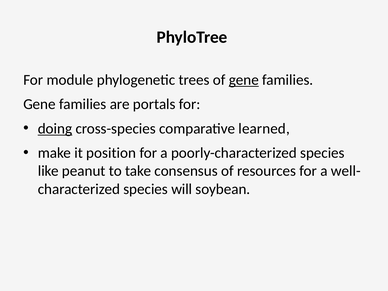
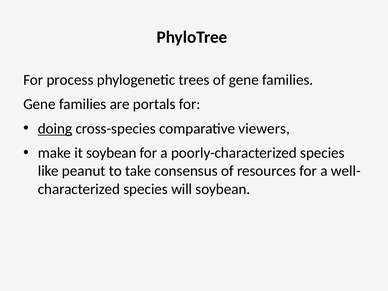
module: module -> process (70, 80)
gene underline: present -> none (244, 80)
learned: learned -> viewers (264, 129)
it position: position -> soybean (111, 153)
